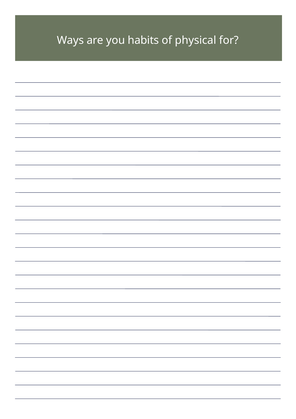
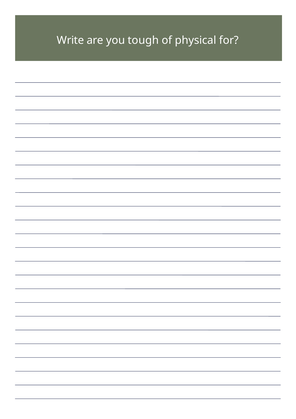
Ways: Ways -> Write (70, 40)
habits: habits -> tough (143, 40)
